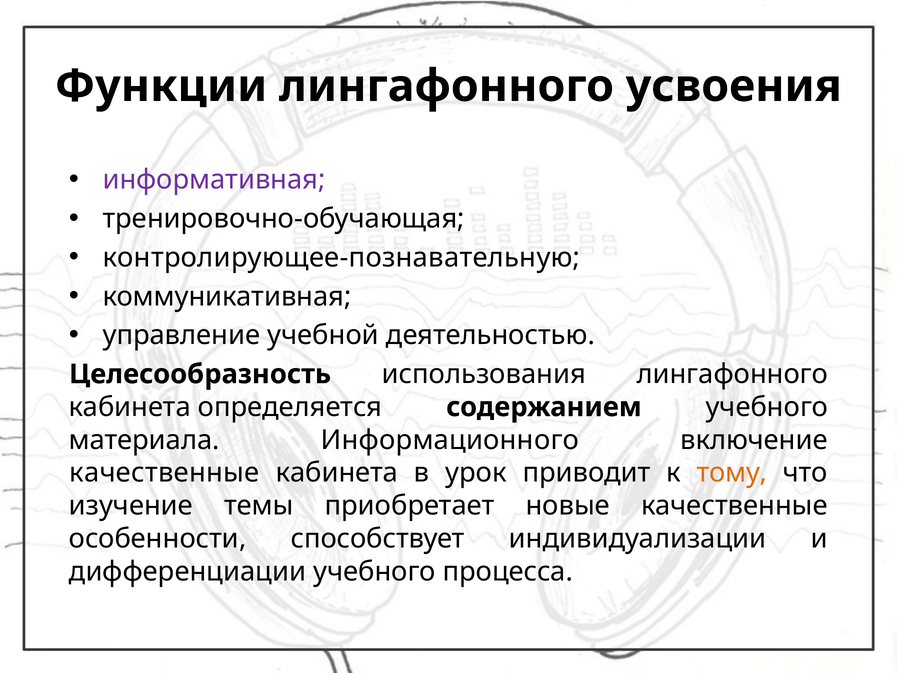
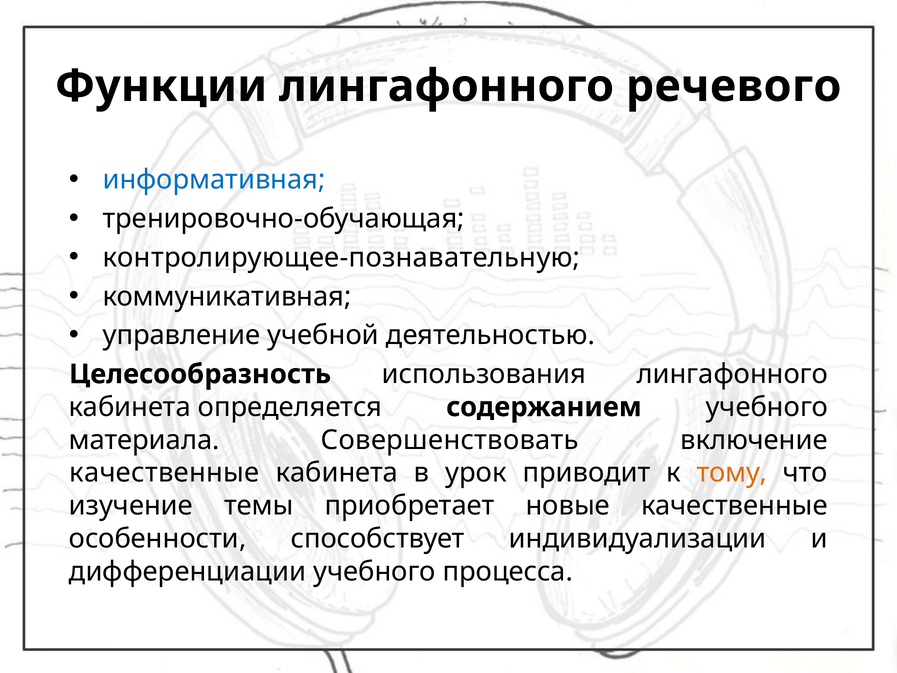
усвоения: усвоения -> речевого (734, 86)
информативная colour: purple -> blue (214, 180)
Информационного: Информационного -> Совершенствовать (450, 440)
